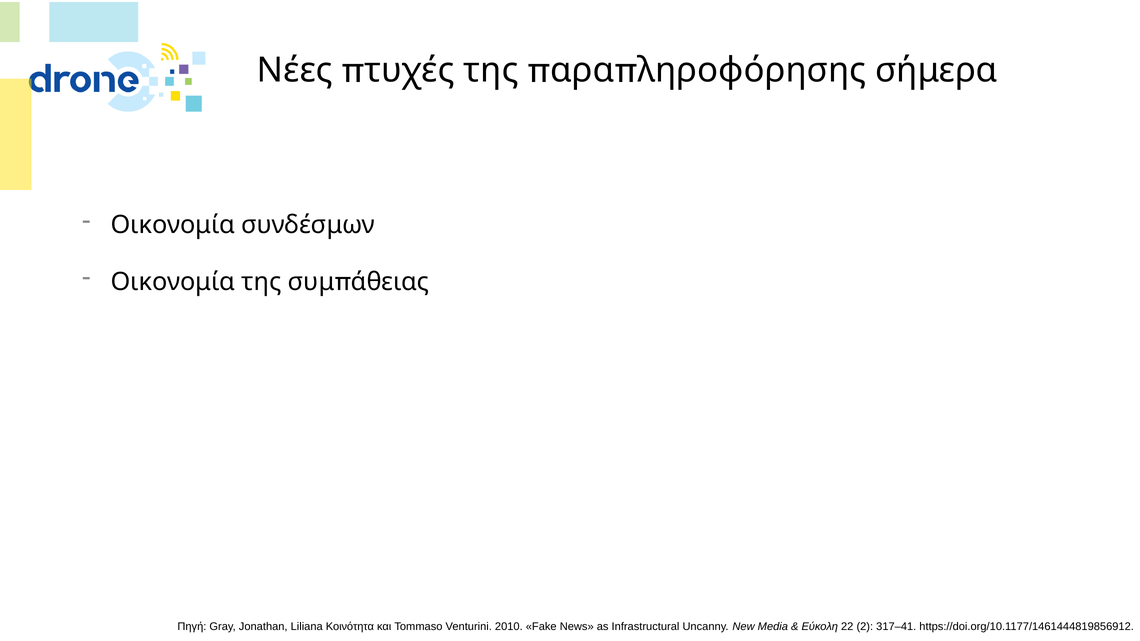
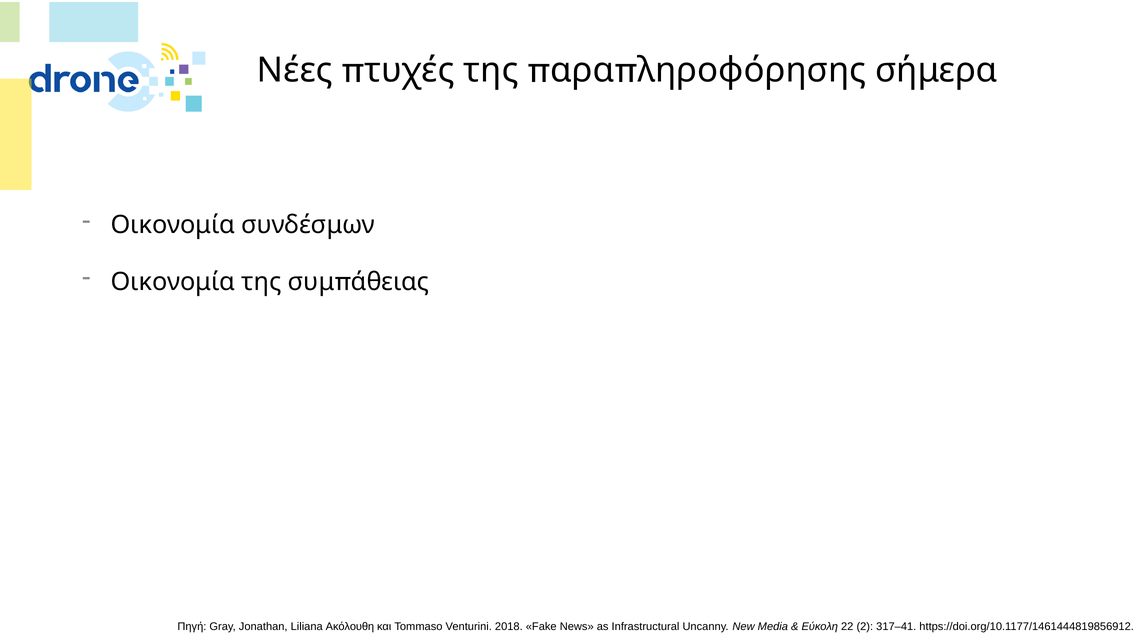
Κοινότητα: Κοινότητα -> Ακόλουθη (350, 627)
2010: 2010 -> 2018 (509, 627)
